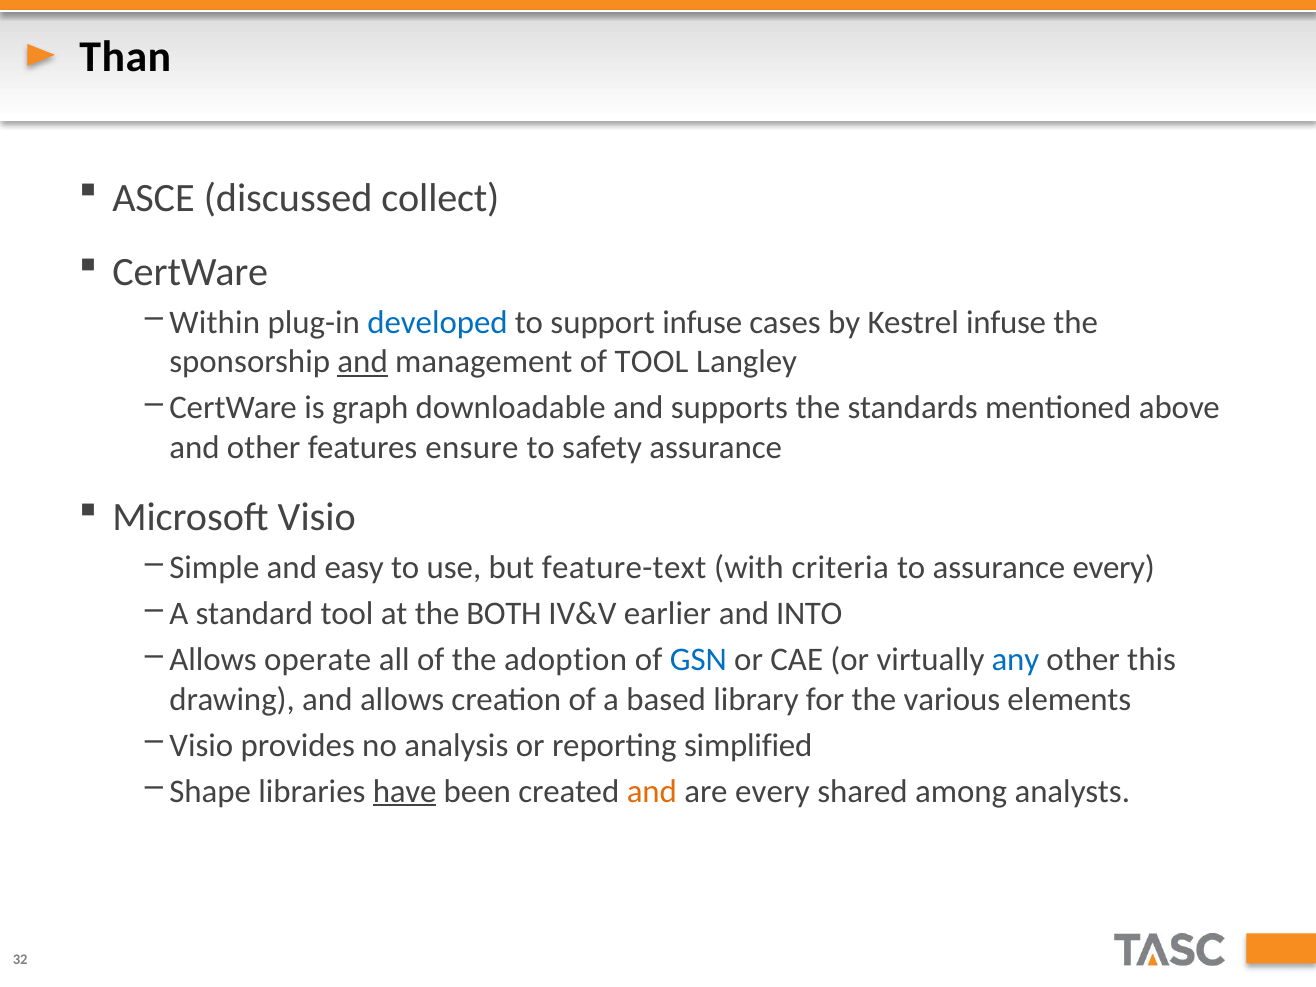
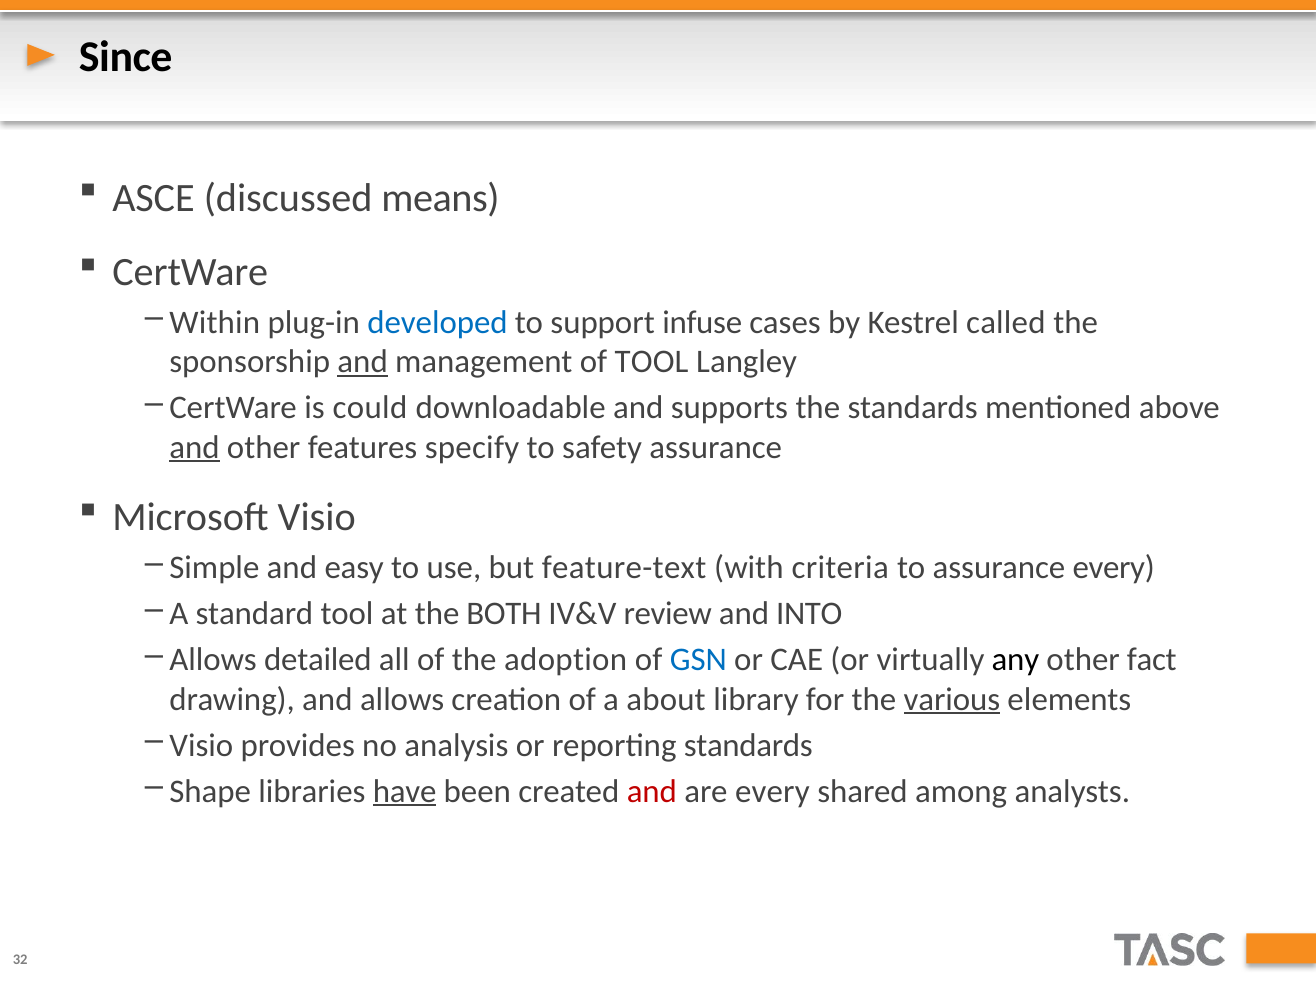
Than: Than -> Since (126, 57)
collect: collect -> means (440, 198)
Kestrel infuse: infuse -> called (1006, 322)
graph: graph -> could (370, 408)
and underline: none -> present (195, 447)
ensure: ensure -> specify (472, 447)
earlier: earlier -> review (668, 614)
operate: operate -> detailed (318, 660)
any colour: blue -> black (1015, 660)
this: this -> fact (1152, 660)
based: based -> about (666, 699)
various underline: none -> present (952, 699)
reporting simplified: simplified -> standards (748, 745)
and colour: orange -> red (652, 791)
